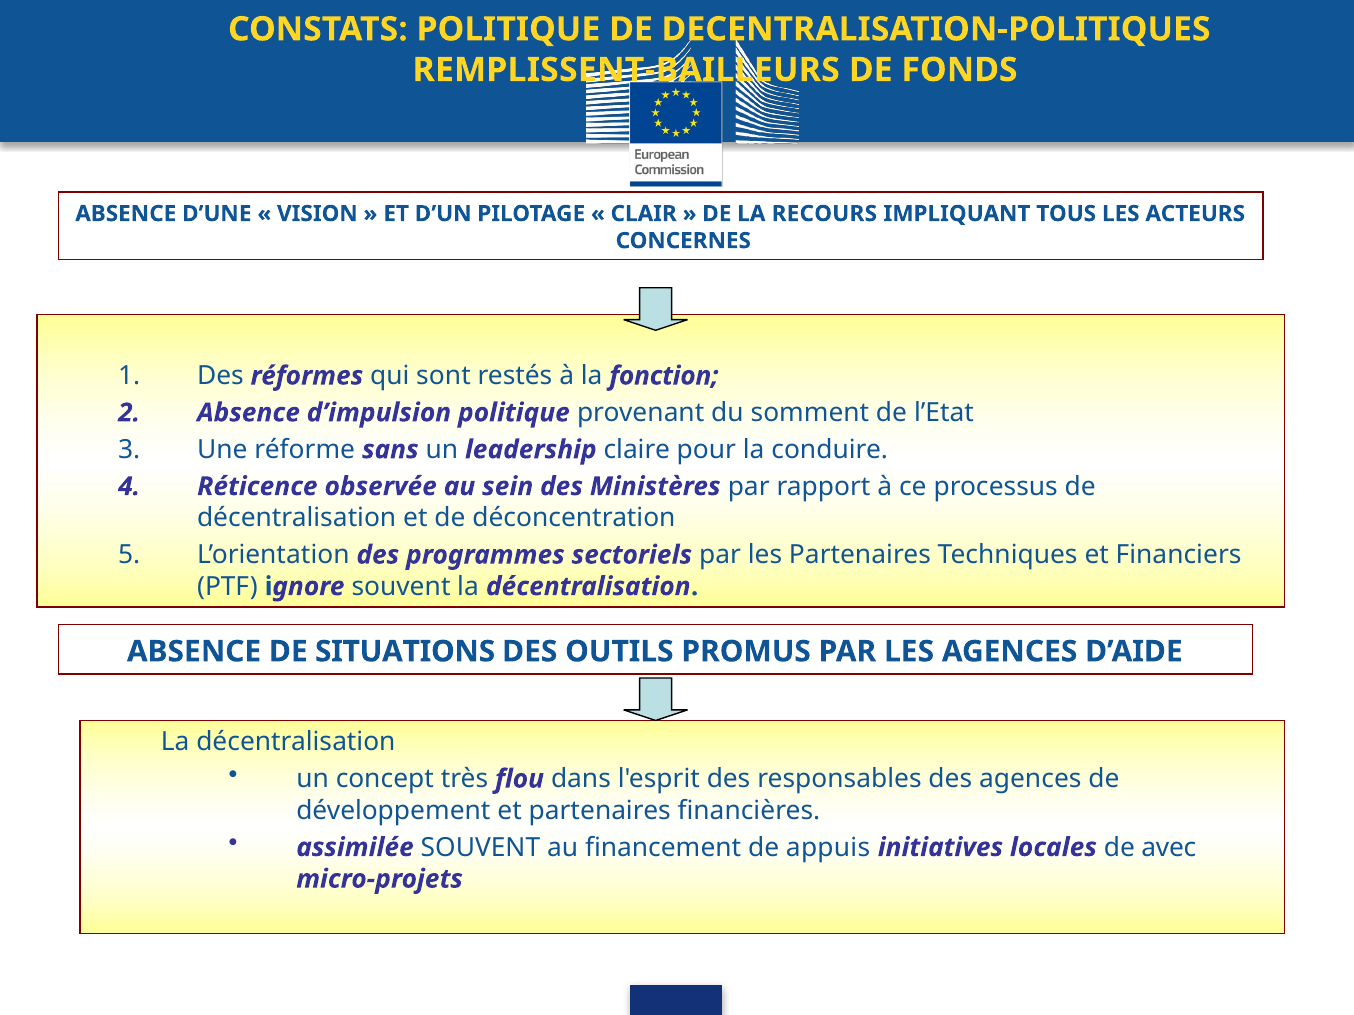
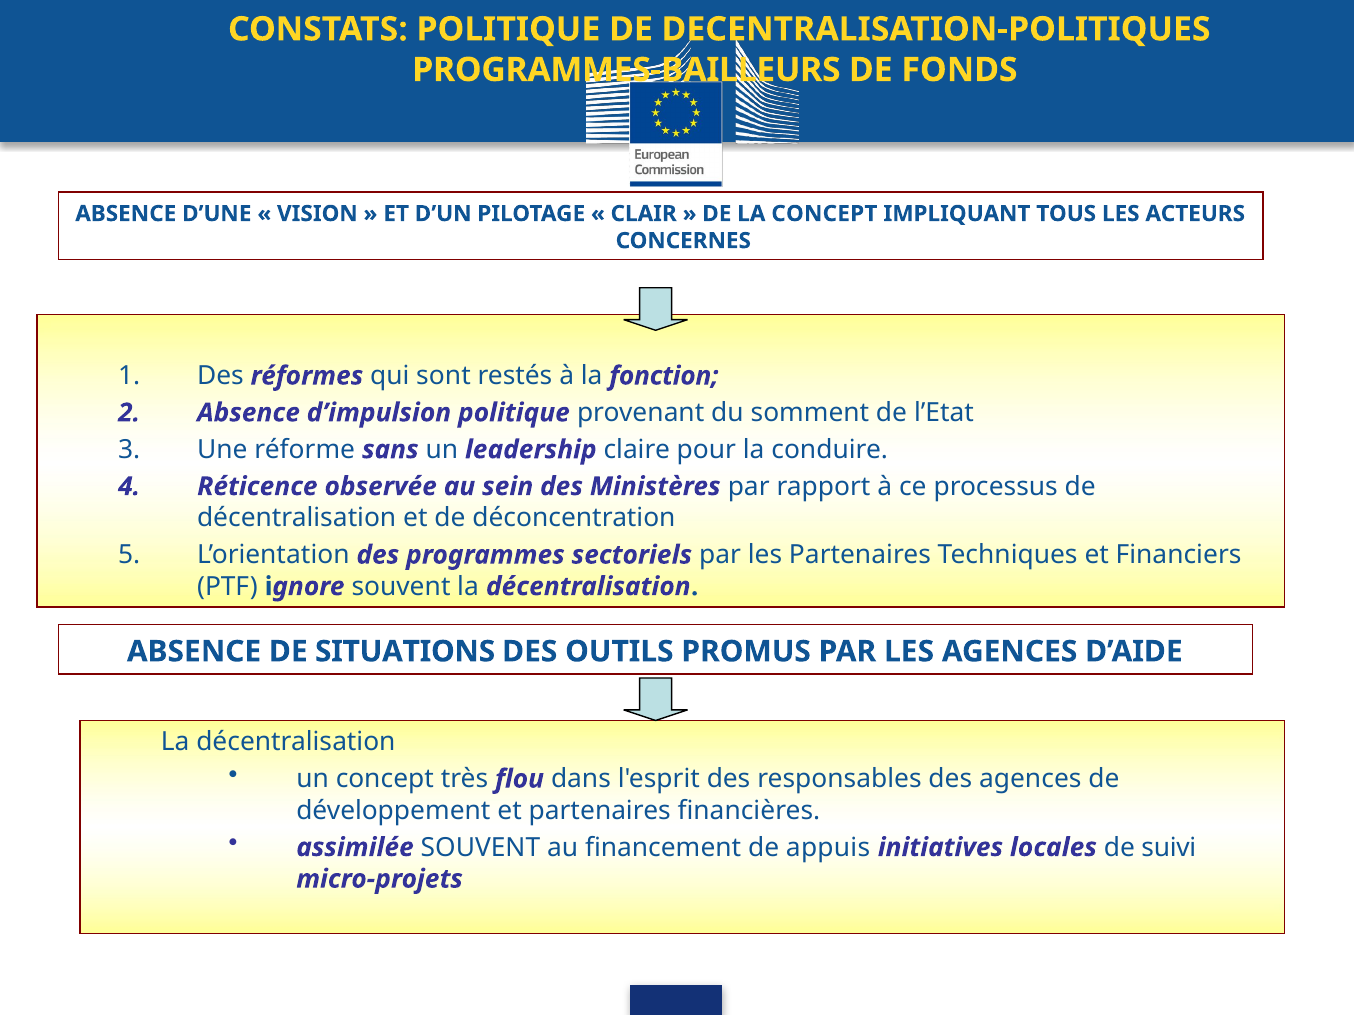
REMPLISSENT-BAILLEURS: REMPLISSENT-BAILLEURS -> PROGRAMMES-BAILLEURS (626, 70)
LA RECOURS: RECOURS -> CONCEPT (824, 214)
avec: avec -> suivi (1169, 848)
